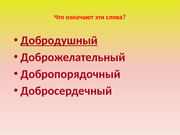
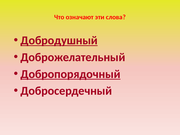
Добропорядочный underline: none -> present (70, 74)
